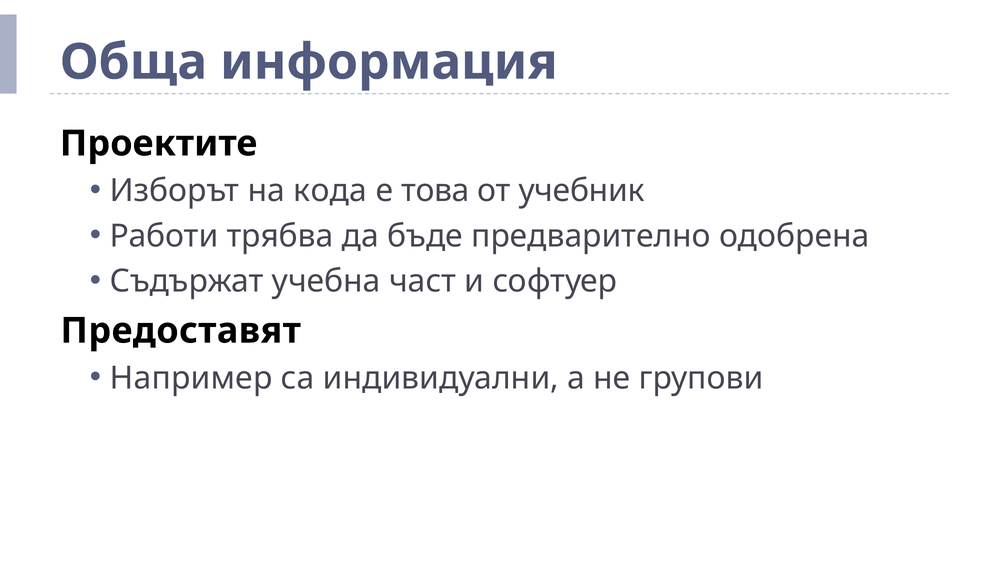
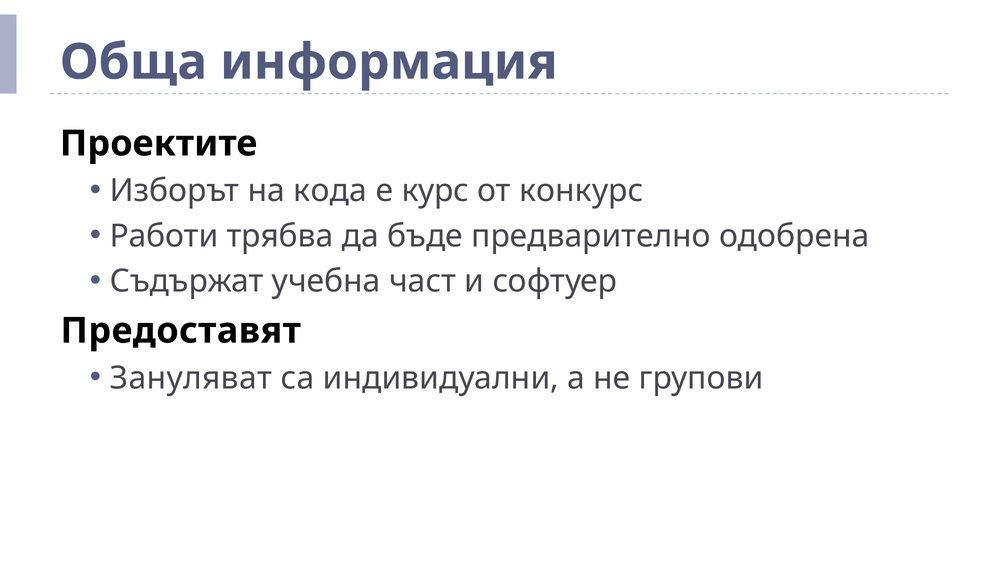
това: това -> курс (435, 191)
учебник: учебник -> конкурс (581, 191)
Например: Например -> Зануляват (191, 378)
